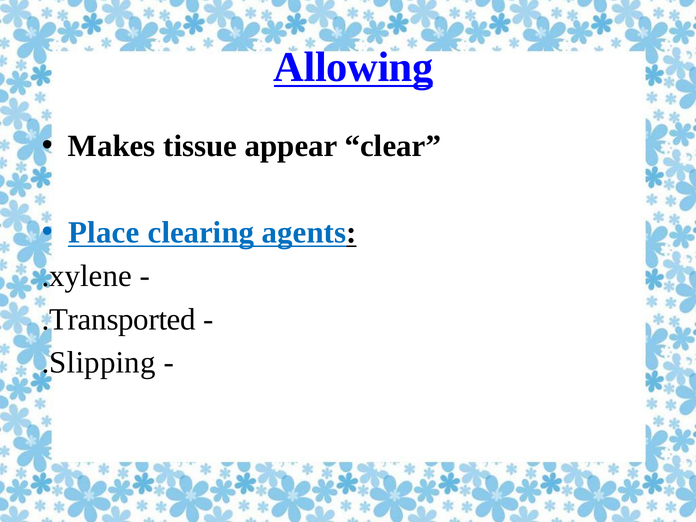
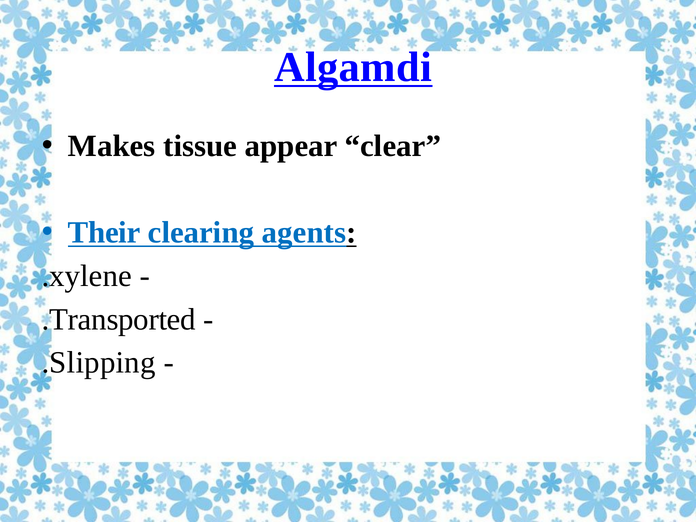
Allowing: Allowing -> Algamdi (353, 67)
Place: Place -> Their (104, 233)
